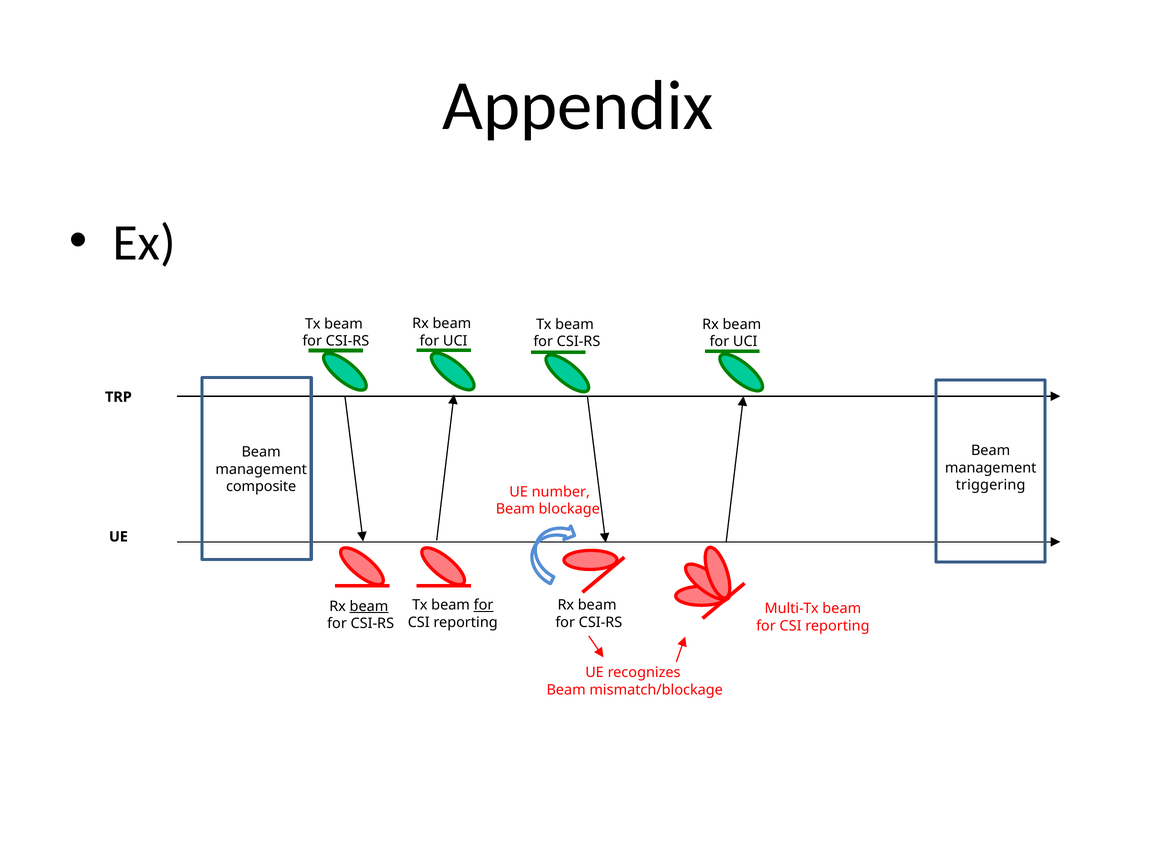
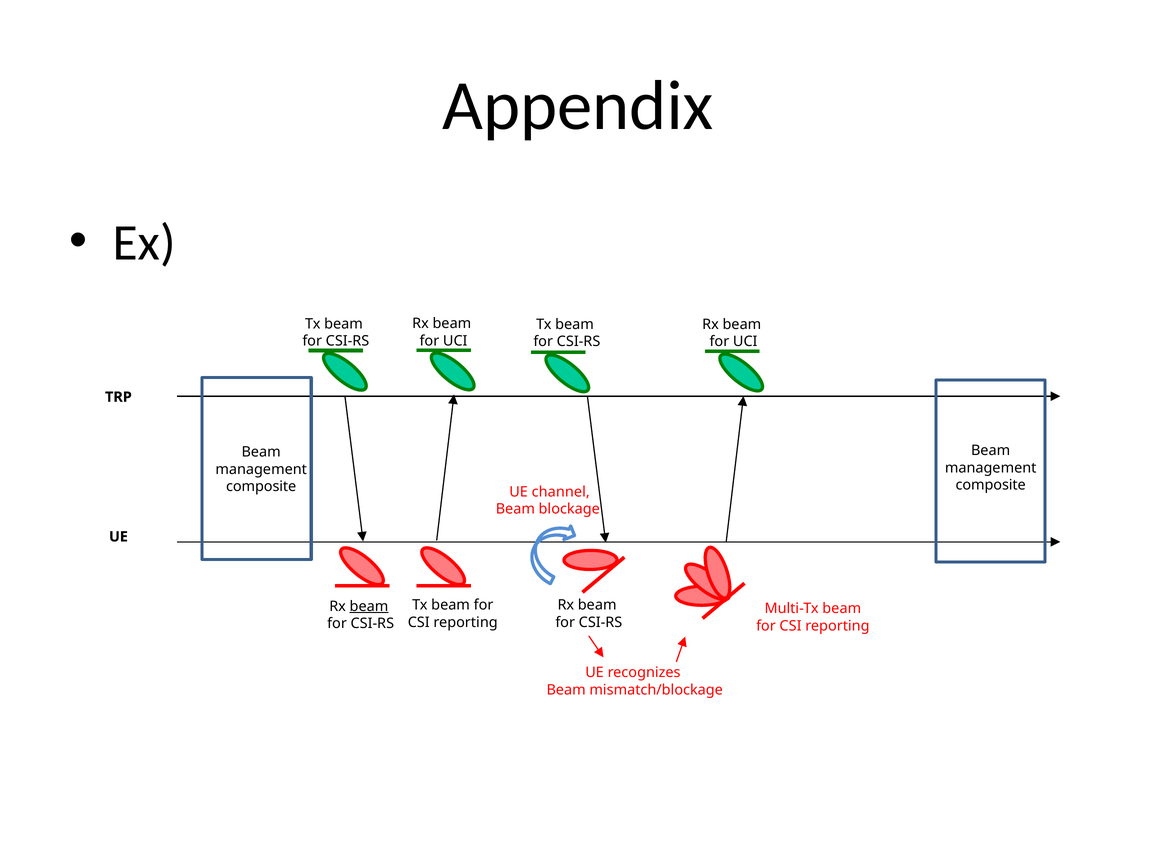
triggering: triggering -> composite (991, 485)
number: number -> channel (561, 492)
for underline: present -> none (484, 605)
